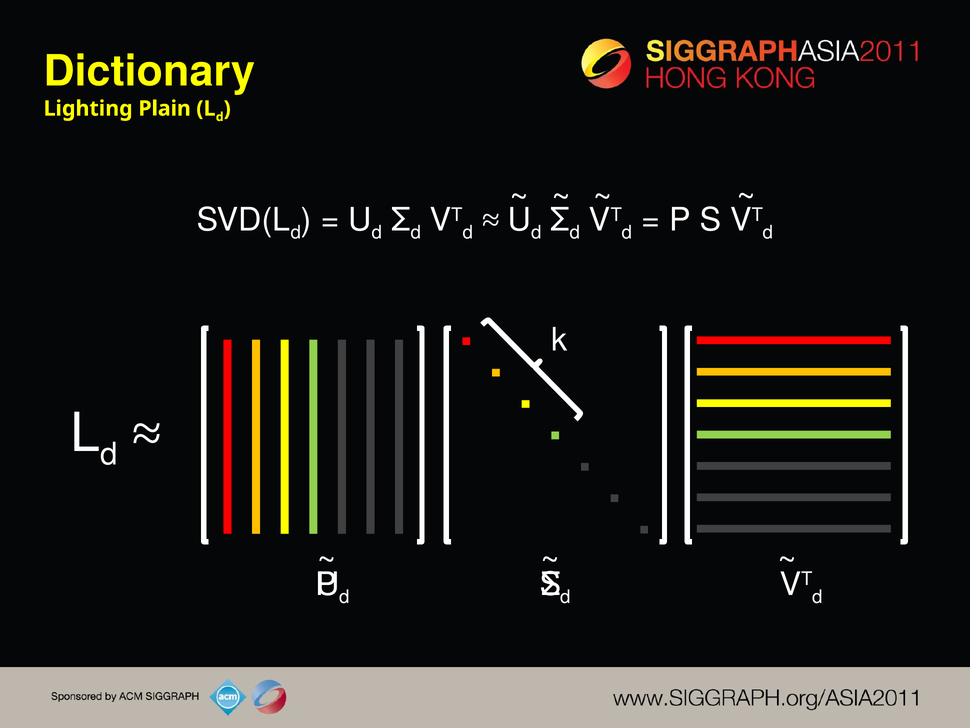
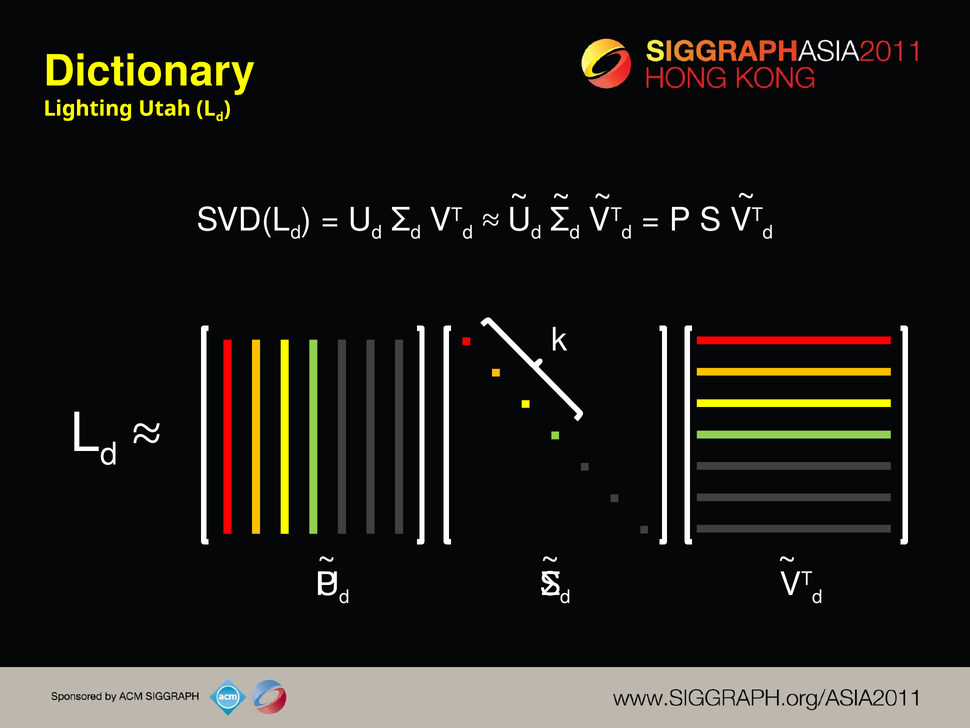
Plain: Plain -> Utah (165, 109)
